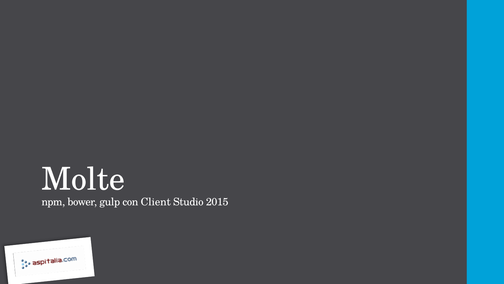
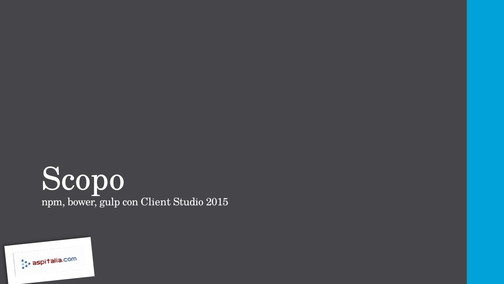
Molte: Molte -> Scopo (83, 179)
